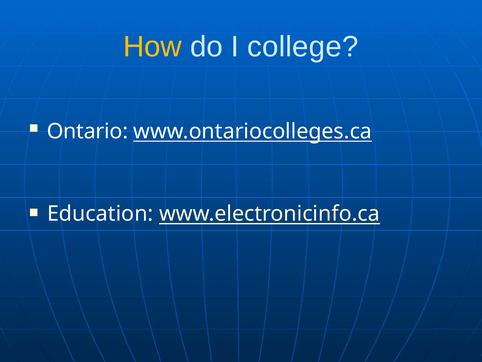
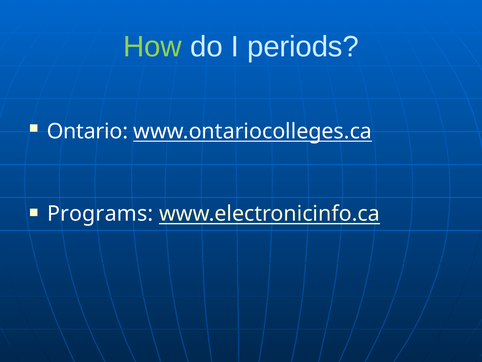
How colour: yellow -> light green (152, 47)
college: college -> periods (303, 47)
Education: Education -> Programs (100, 214)
